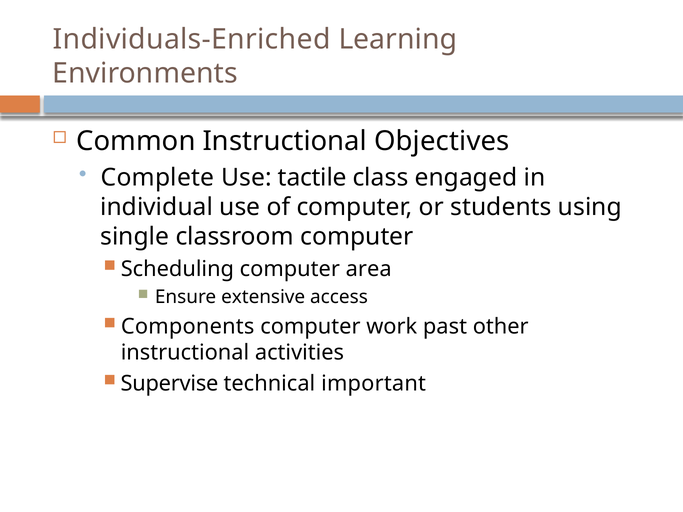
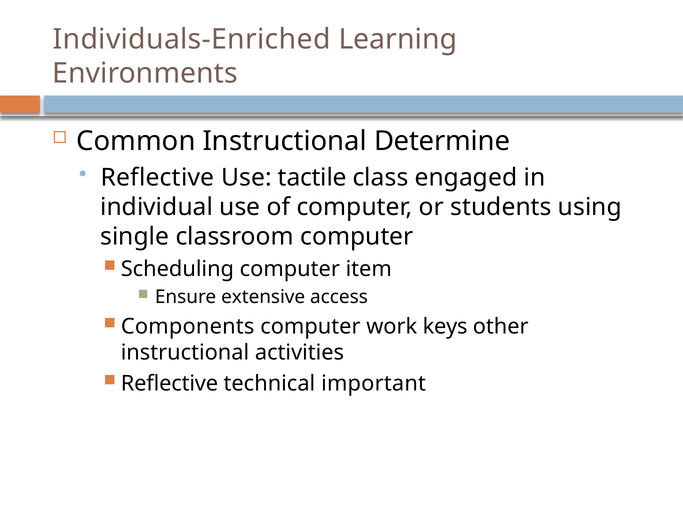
Objectives: Objectives -> Determine (442, 141)
Complete: Complete -> Reflective (157, 178)
area: area -> item (369, 269)
past: past -> keys (445, 327)
Supervise: Supervise -> Reflective (169, 384)
